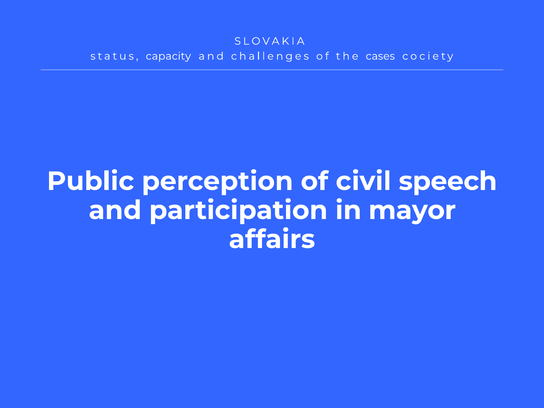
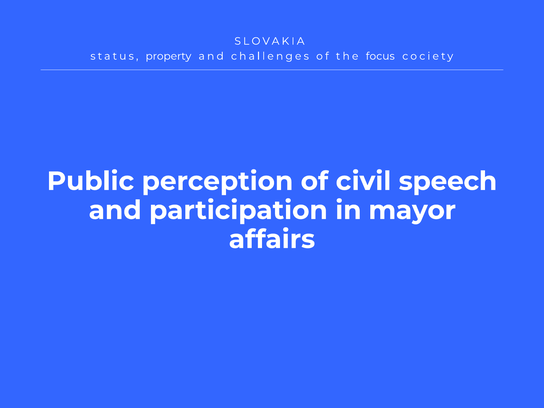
capacity: capacity -> property (168, 56)
cases: cases -> focus (380, 56)
